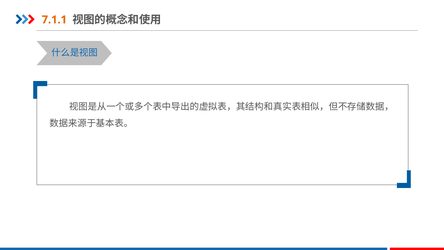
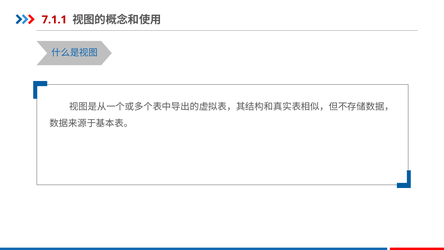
7.1.1 colour: orange -> red (54, 20)
